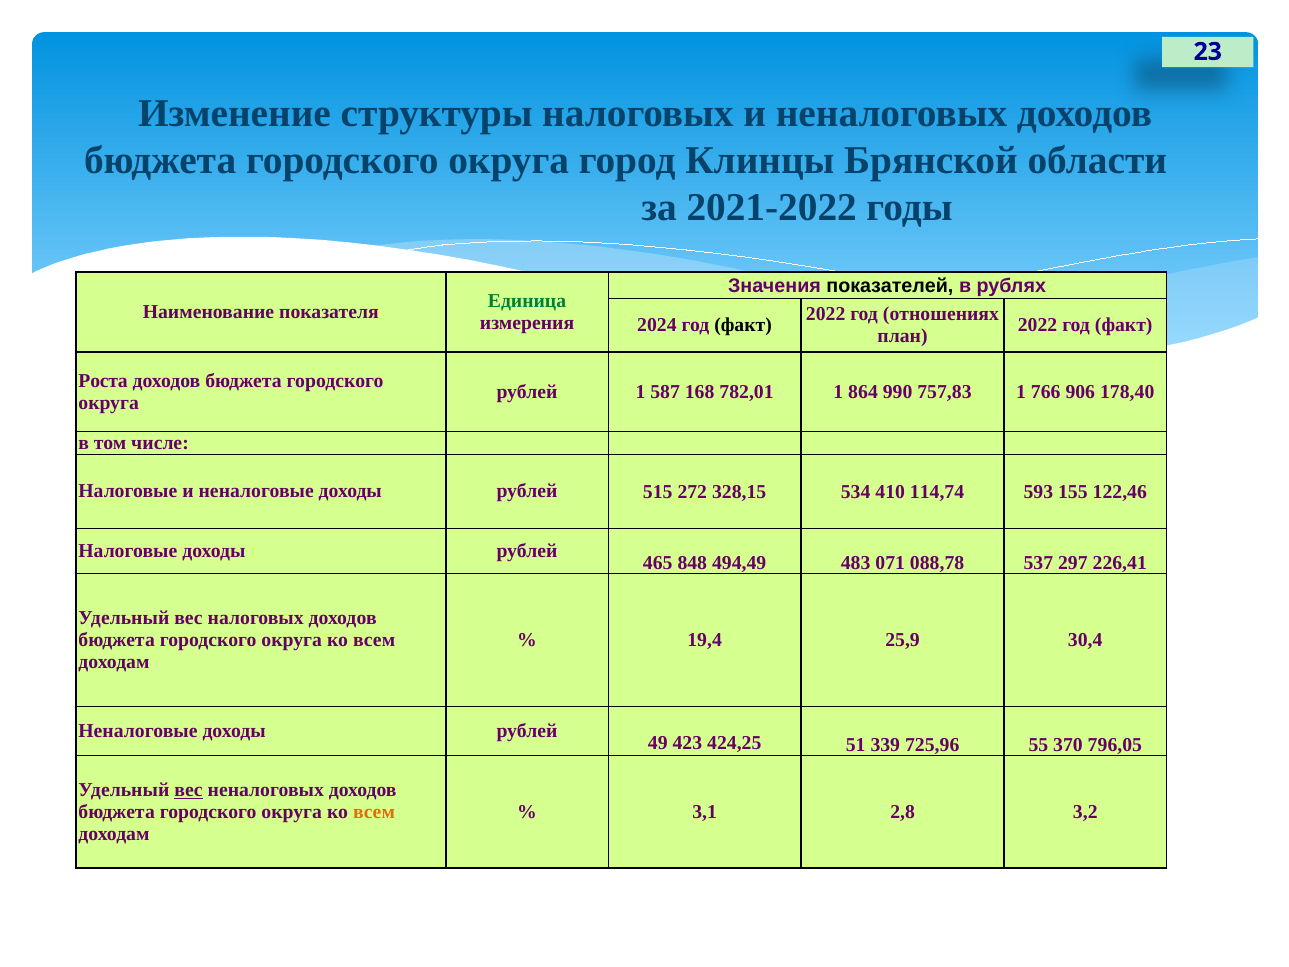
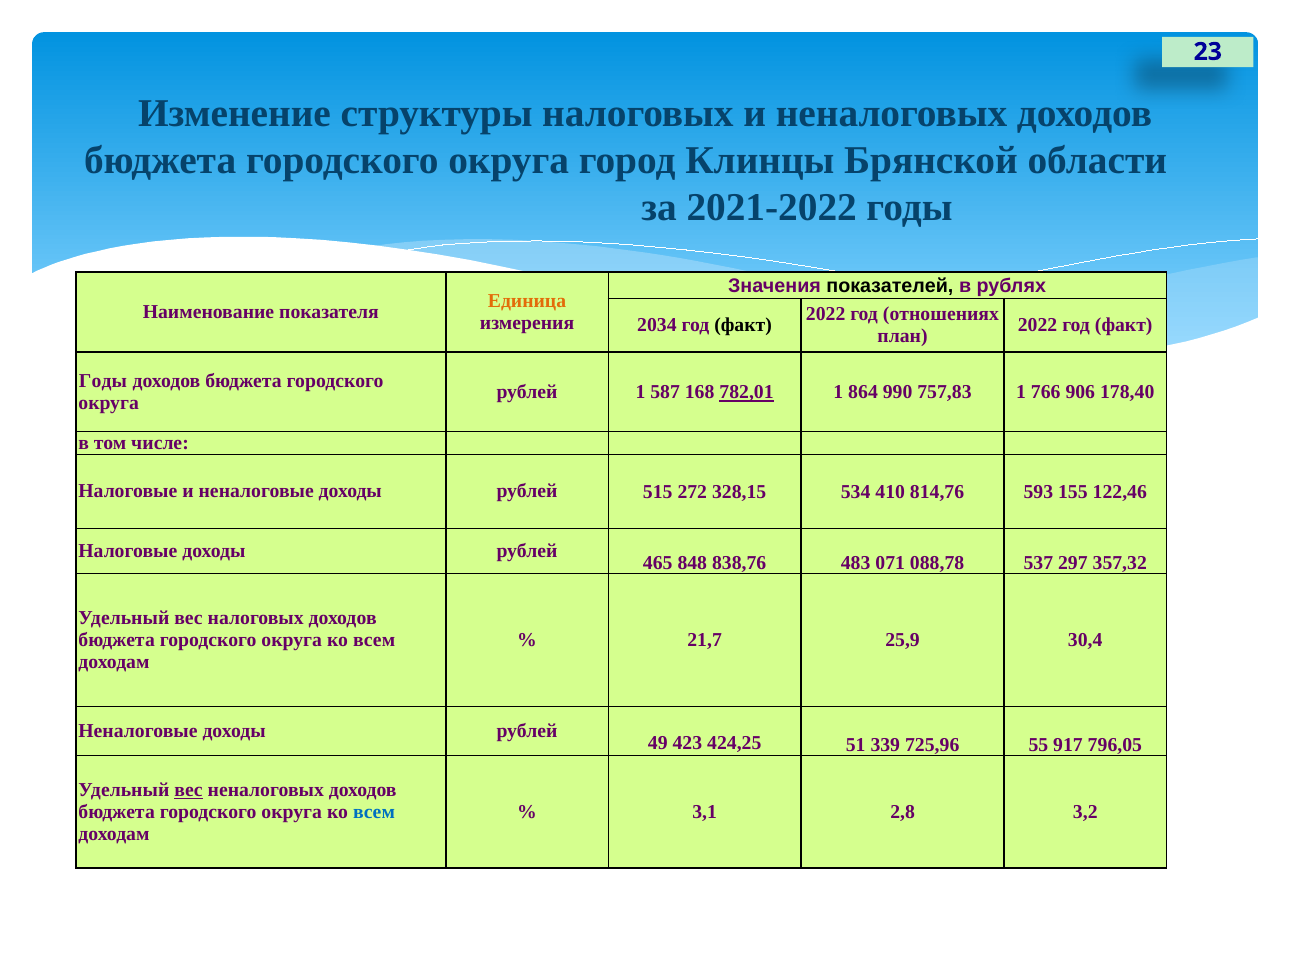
Единица colour: green -> orange (527, 301)
2024: 2024 -> 2034 (657, 325)
Роста: Роста -> Годы (103, 381)
782,01 underline: none -> present (747, 392)
114,74: 114,74 -> 814,76 (937, 492)
494,49: 494,49 -> 838,76 (739, 562)
226,41: 226,41 -> 357,32 (1120, 563)
19,4: 19,4 -> 21,7 (705, 640)
370: 370 -> 917 (1068, 745)
всем colour: orange -> blue (374, 812)
